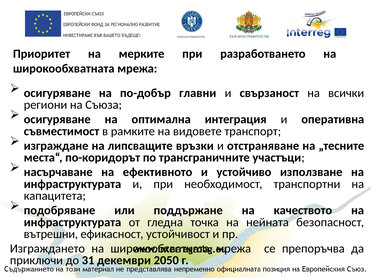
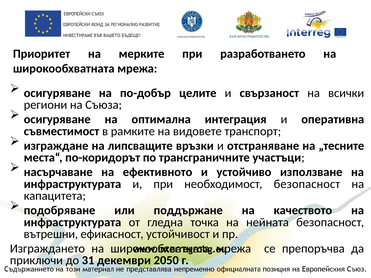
главни: главни -> целите (198, 93)
необходимост транспортни: транспортни -> безопасност (307, 184)
